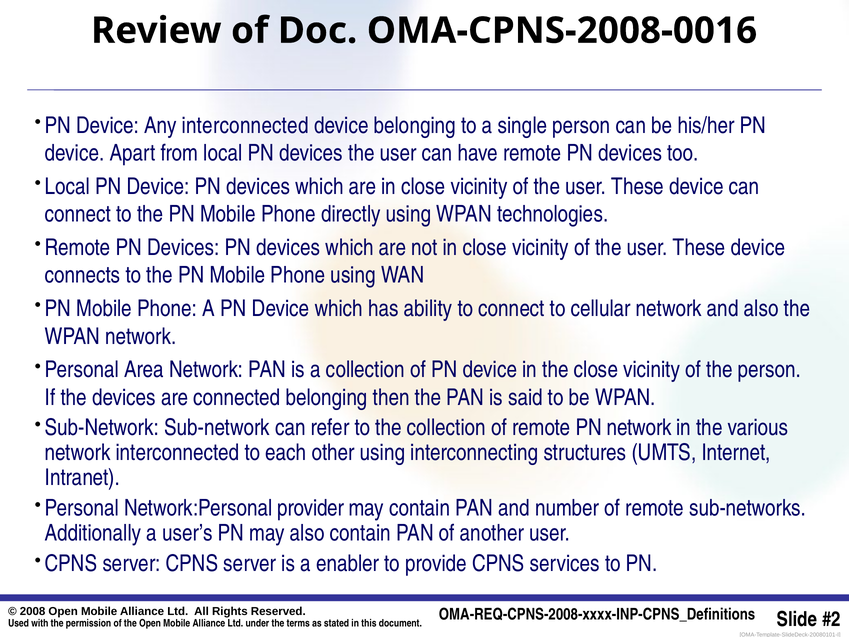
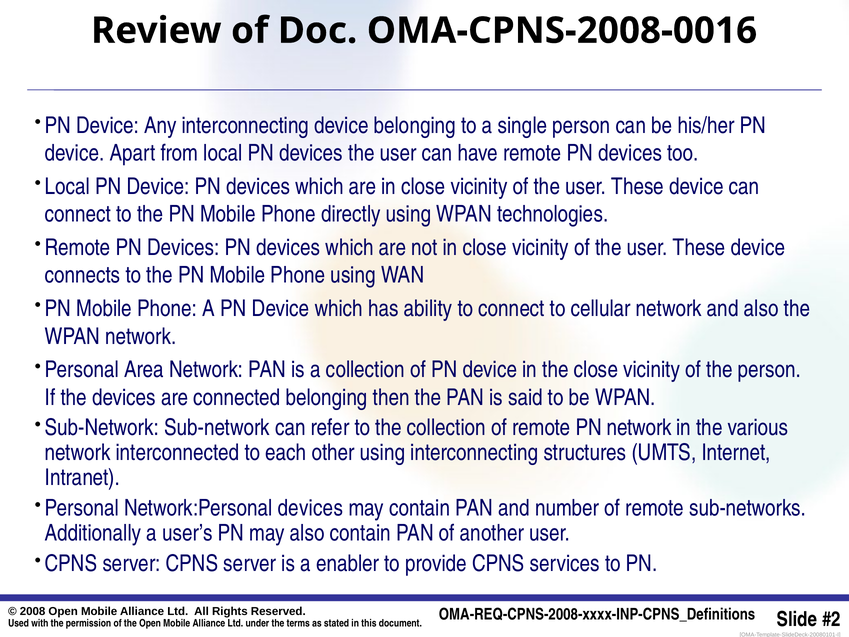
Any interconnected: interconnected -> interconnecting (245, 126)
Network:Personal provider: provider -> devices (310, 508)
